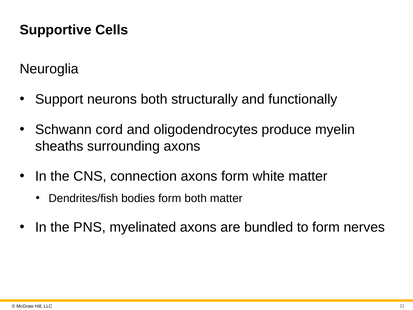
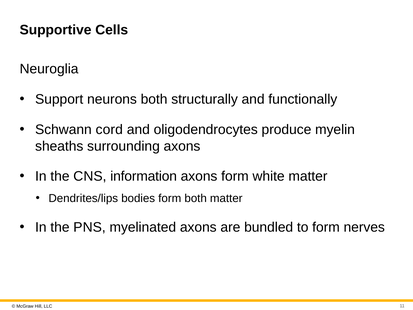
connection: connection -> information (144, 176)
Dendrites/fish: Dendrites/fish -> Dendrites/lips (83, 198)
